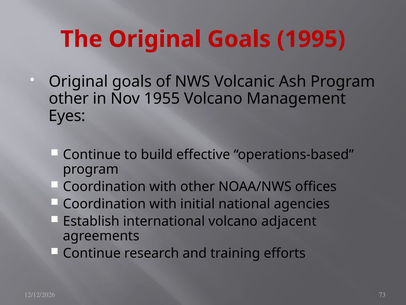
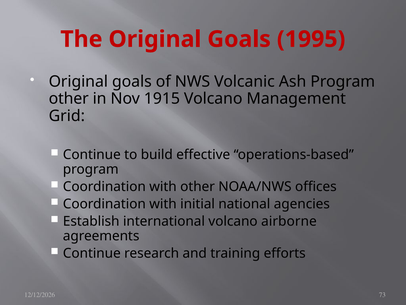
1955: 1955 -> 1915 (162, 99)
Eyes: Eyes -> Grid (67, 116)
adjacent: adjacent -> airborne (289, 221)
